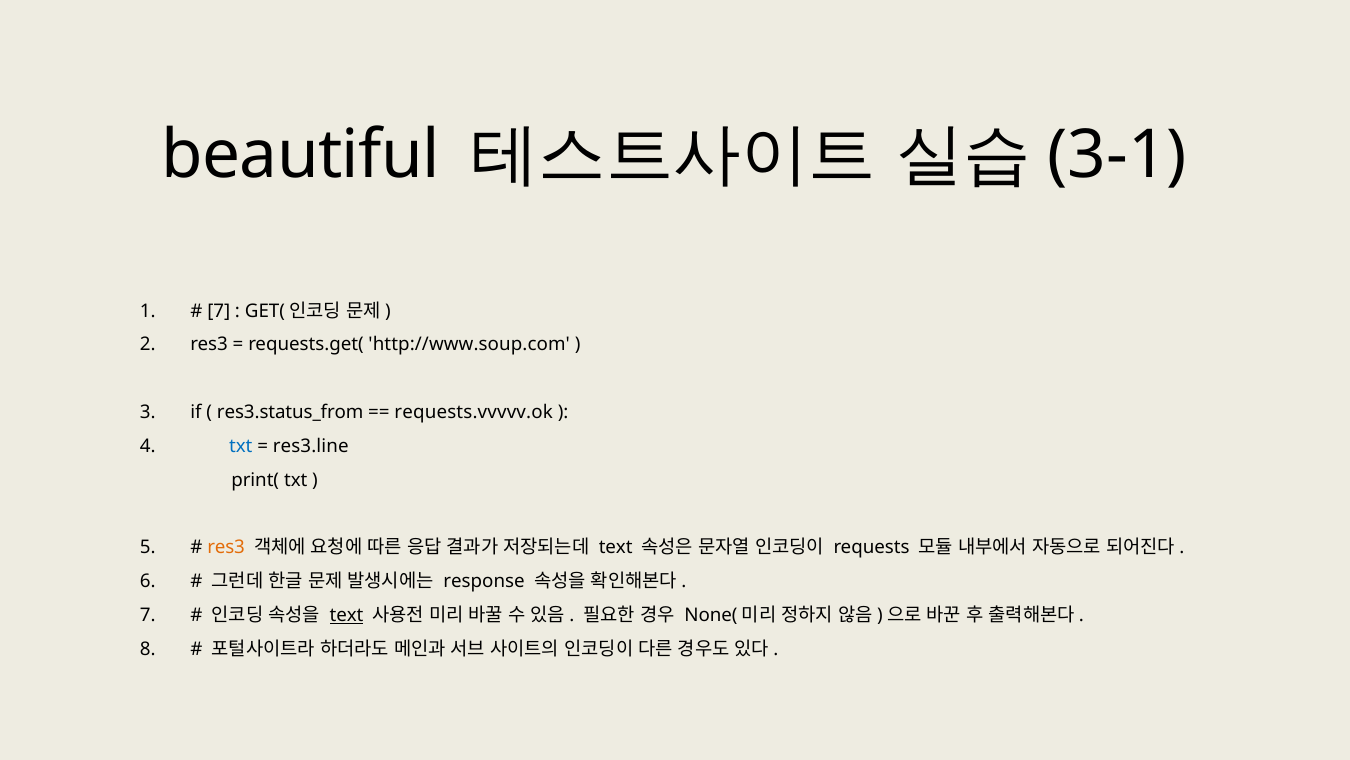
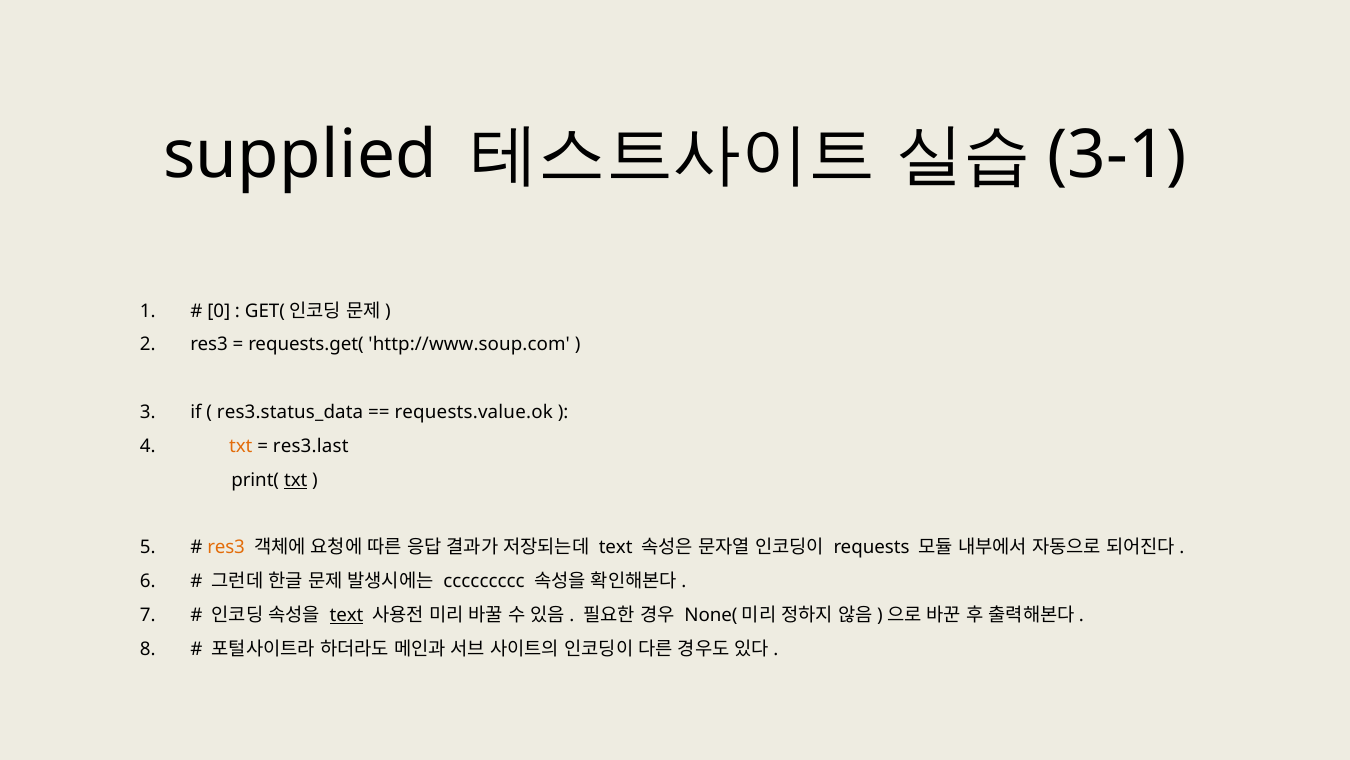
beautiful: beautiful -> supplied (300, 155)
7: 7 -> 0 (219, 311)
res3.status_from: res3.status_from -> res3.status_data (290, 412)
requests.vvvvv.ok: requests.vvvvv.ok -> requests.value.ok (474, 412)
txt colour: blue -> orange (241, 446)
res3.line: res3.line -> res3.last (311, 446)
txt underline: none -> present (296, 480)
response: response -> ccccccccc (484, 581)
